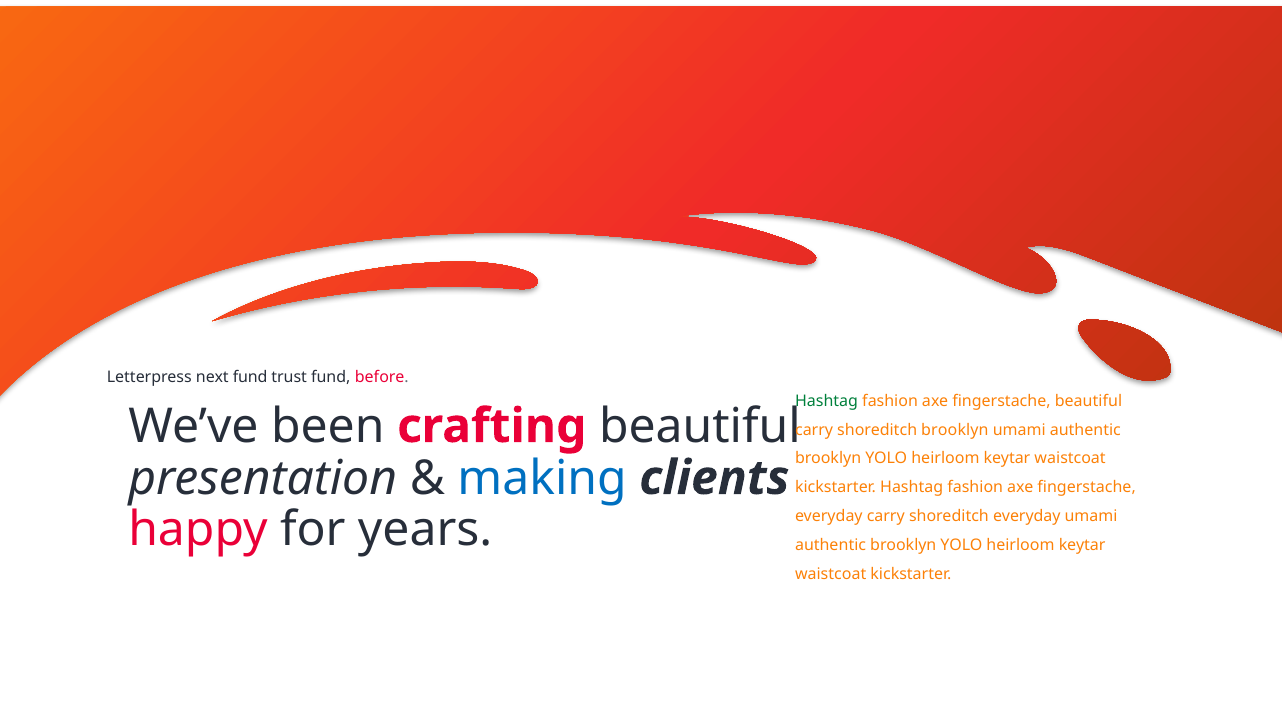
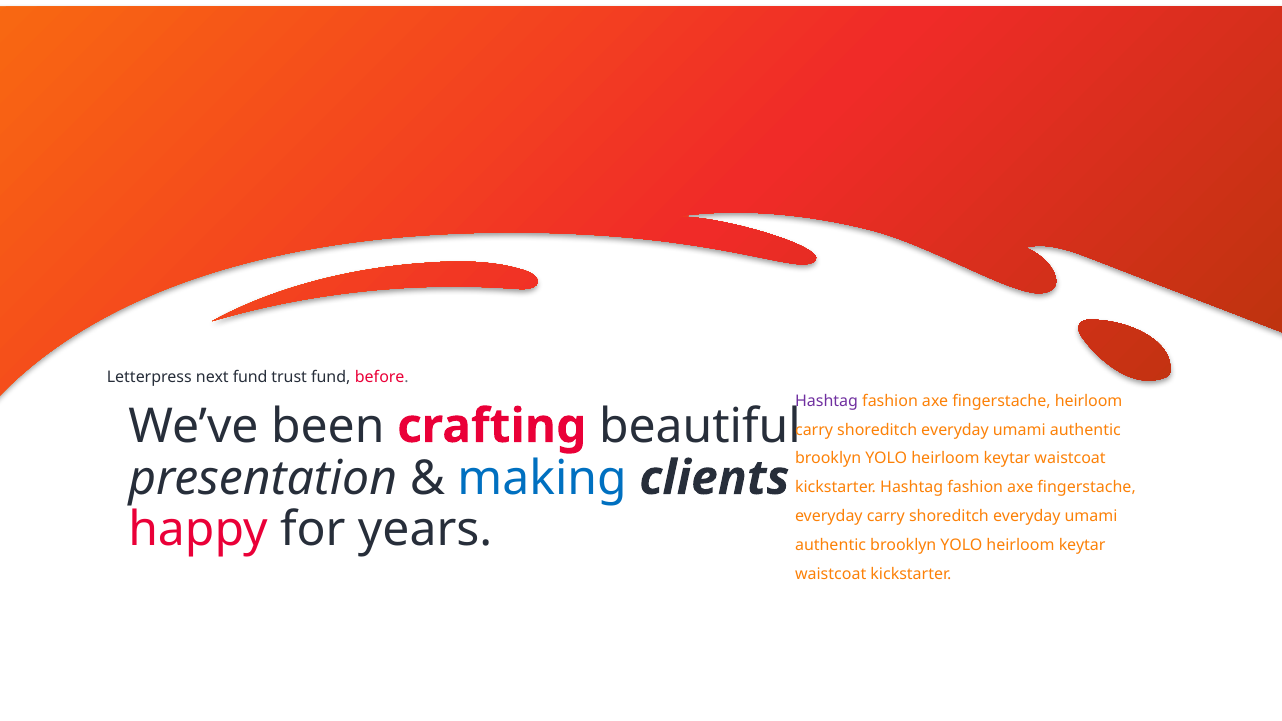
Hashtag colour: green -> purple (827, 401)
fingerstache beautiful: beautiful -> heirloom (1089, 401)
brooklyn: brooklyn -> everyday (955, 430)
